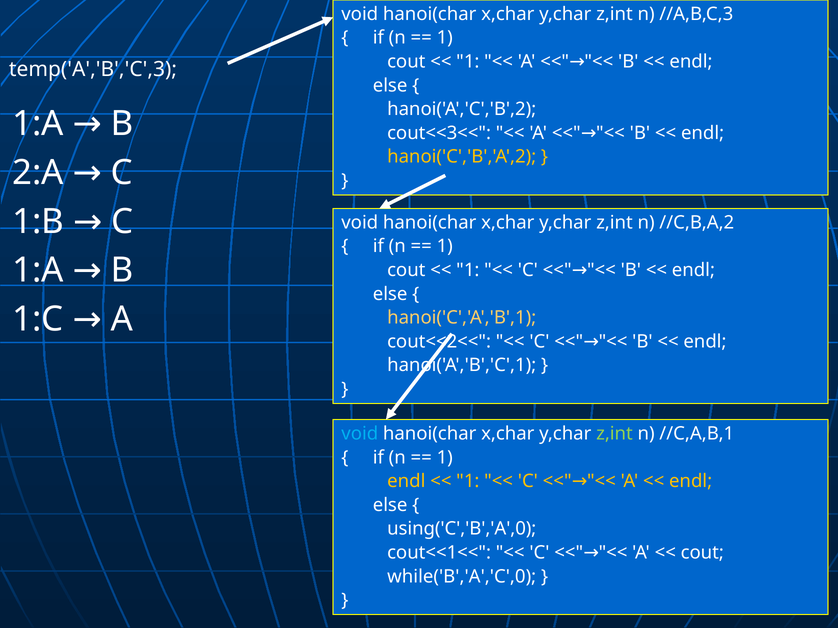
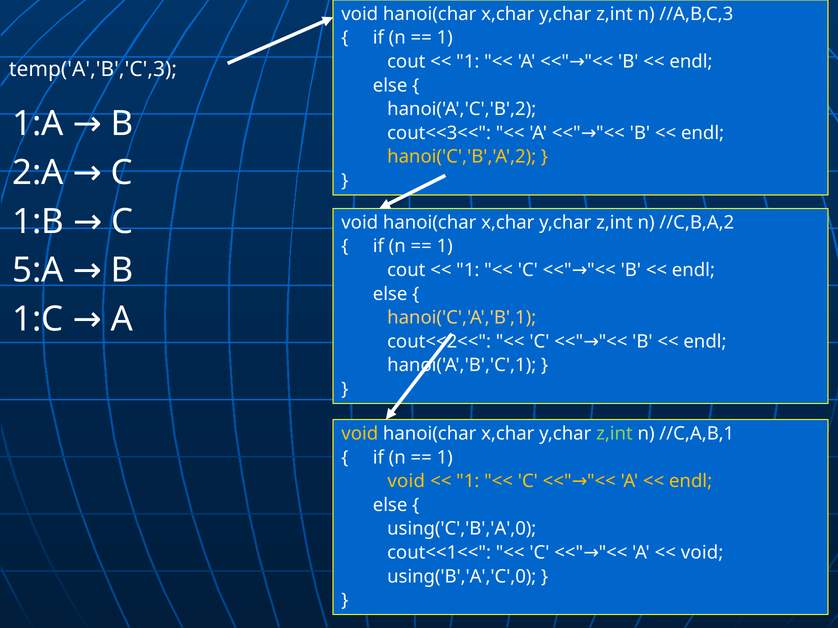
1:A: 1:A -> 5:A (38, 271)
void colour: light blue -> yellow (360, 434)
endl: endl -> void (406, 482)
cout: cout -> void (702, 553)
while('B','A','C',0: while('B','A','C',0 -> using('B','A','C',0 (462, 577)
